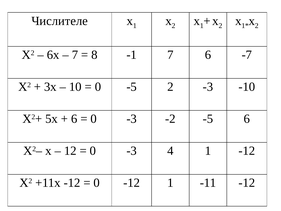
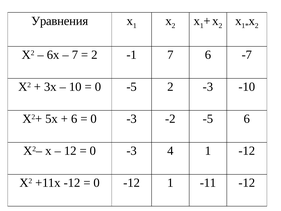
Числителе: Числителе -> Уравнения (60, 21)
8: 8 -> 2 (94, 55)
